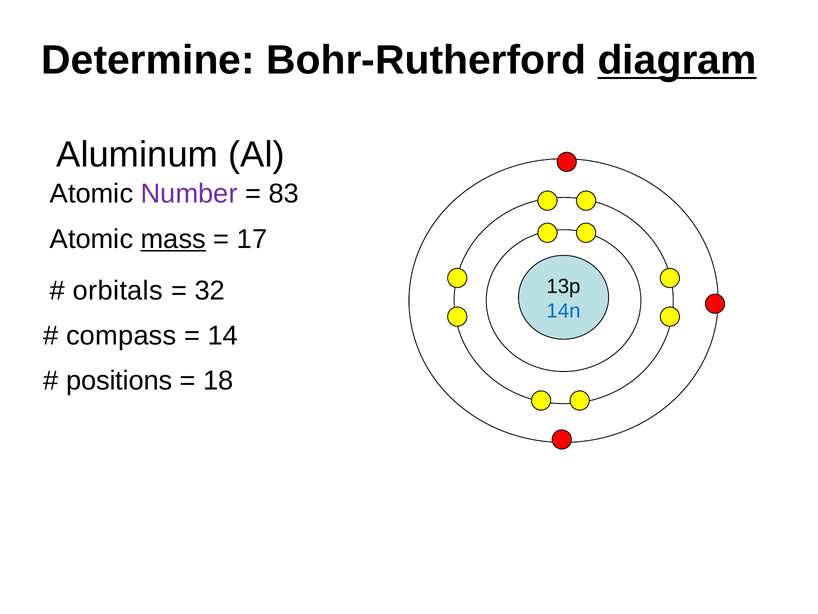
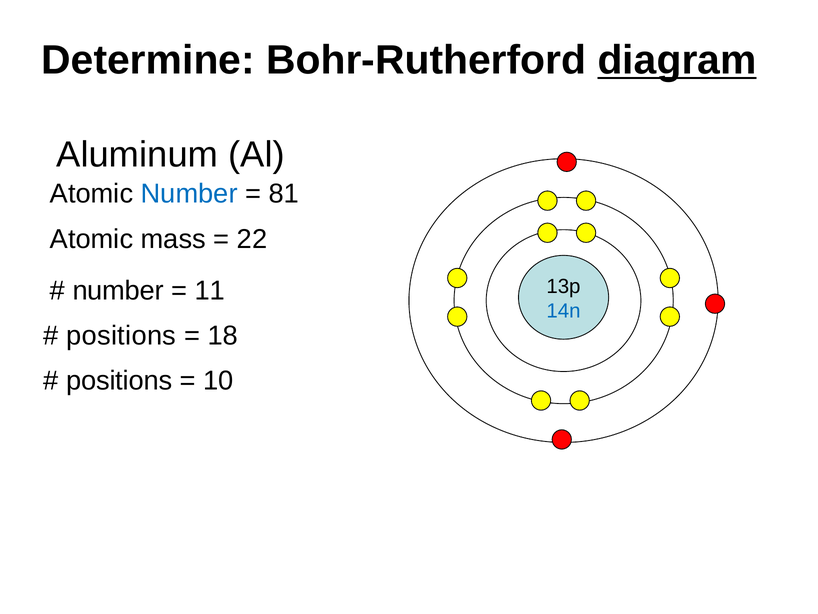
Number colour: purple -> blue (189, 194)
83: 83 -> 81 (284, 194)
mass underline: present -> none (173, 239)
17: 17 -> 22 (252, 239)
orbitals: orbitals -> number (118, 290)
32: 32 -> 11 (210, 290)
compass: compass -> positions (121, 335)
14: 14 -> 18 (223, 335)
18: 18 -> 10 (218, 381)
